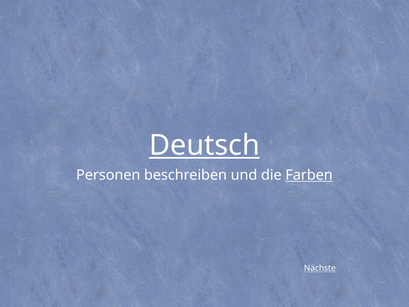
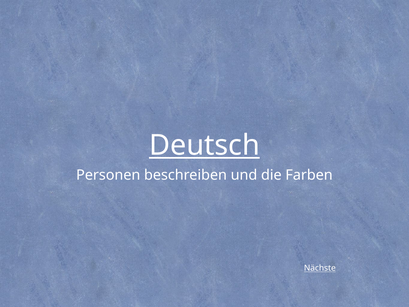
Farben underline: present -> none (309, 175)
